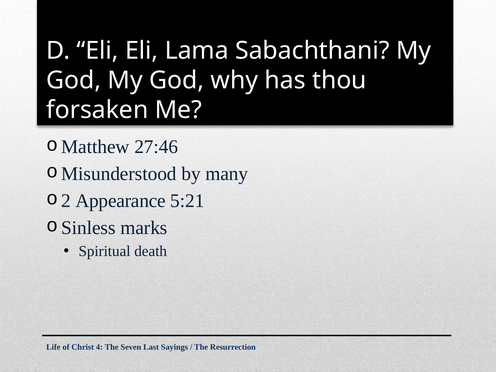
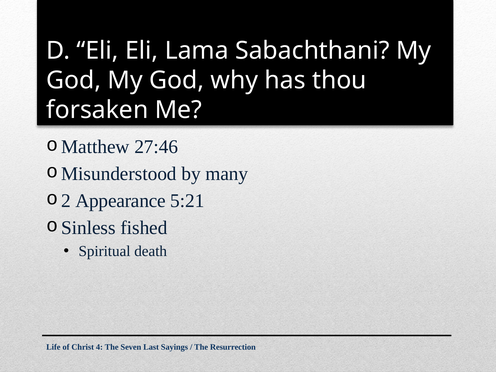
marks: marks -> fished (144, 228)
